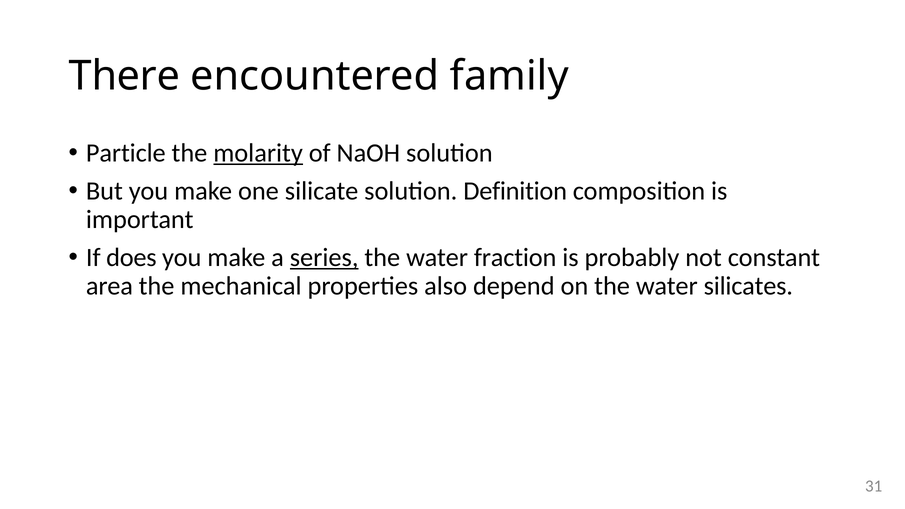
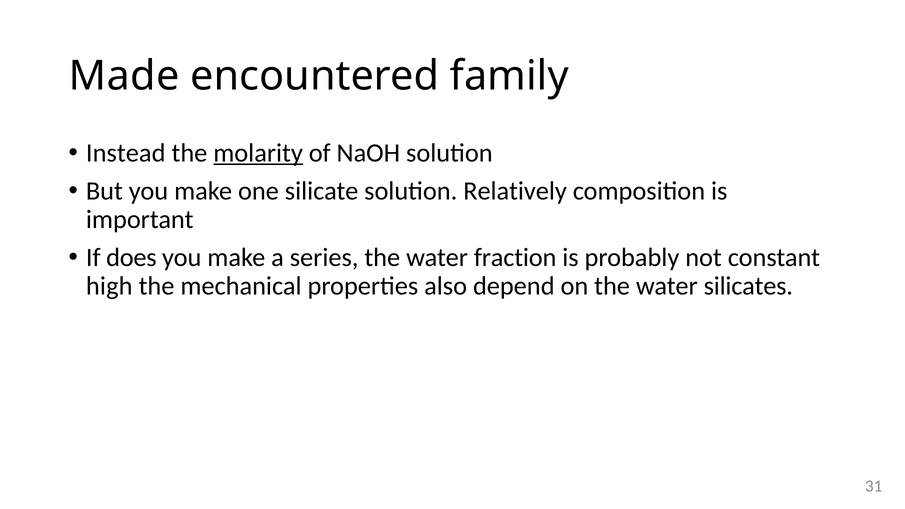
There: There -> Made (124, 76)
Particle: Particle -> Instead (126, 153)
Definition: Definition -> Relatively (515, 191)
series underline: present -> none (324, 257)
area: area -> high (109, 286)
